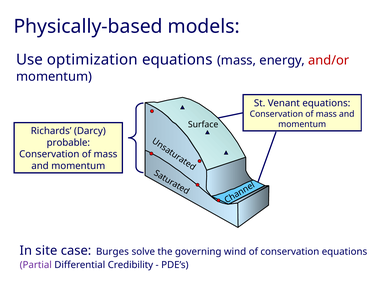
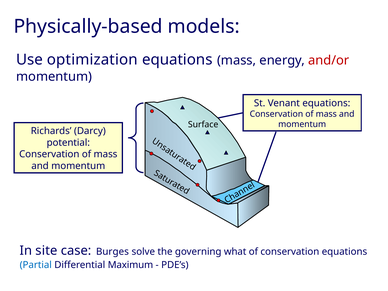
probable: probable -> potential (68, 143)
wind: wind -> what (235, 252)
Partial colour: purple -> blue (36, 265)
Credibility: Credibility -> Maximum (130, 265)
